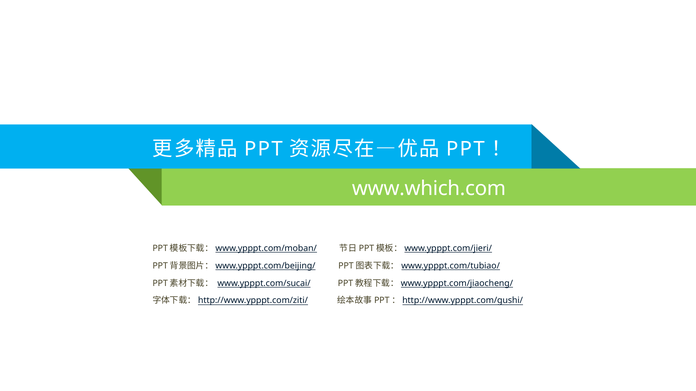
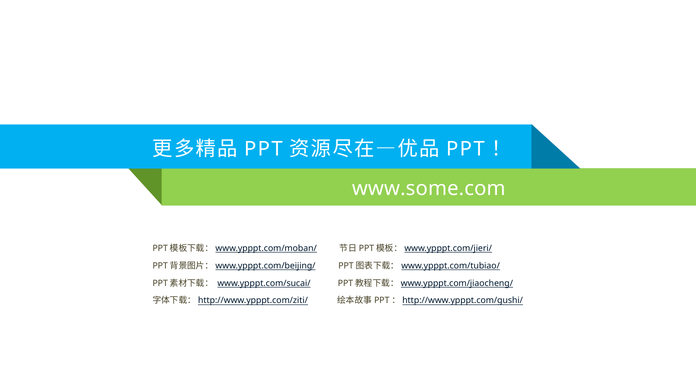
www.which.com: www.which.com -> www.some.com (429, 189)
